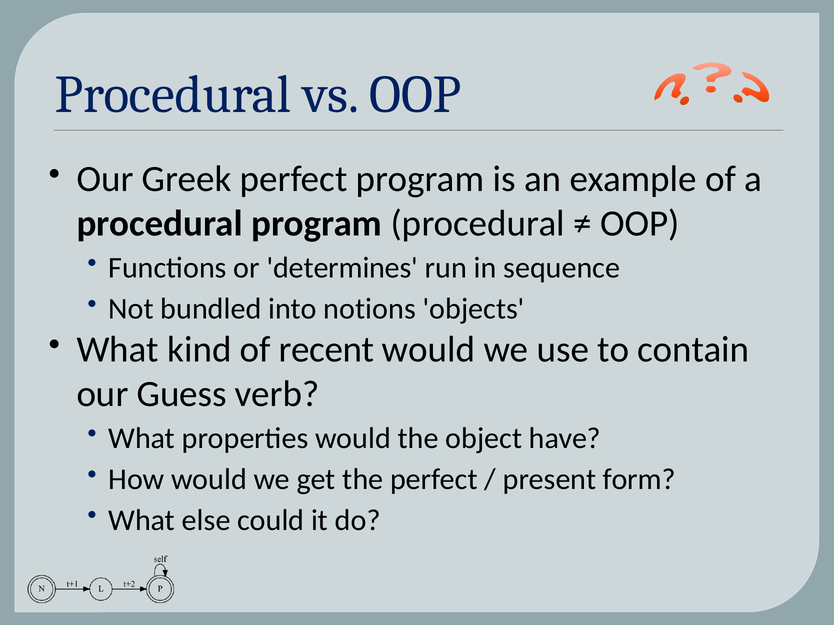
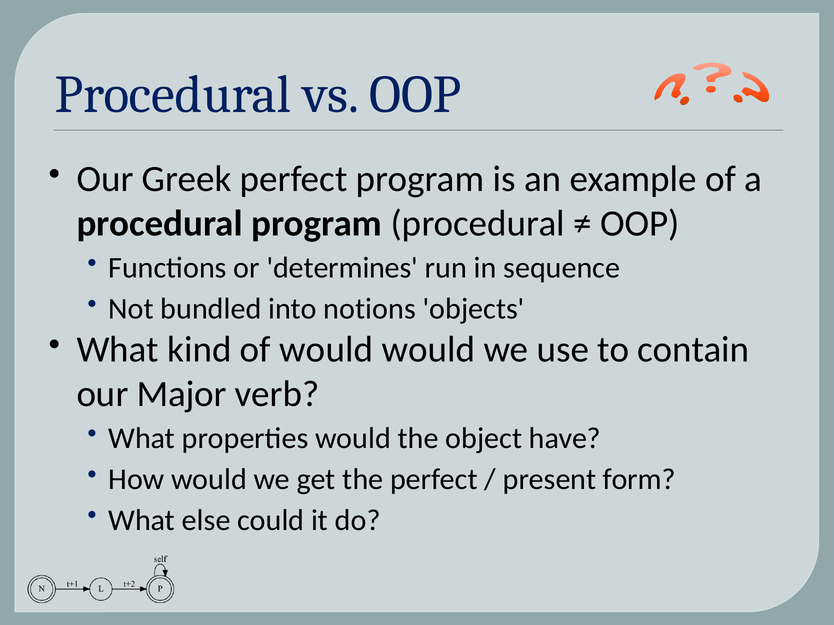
of recent: recent -> would (326, 350)
Guess: Guess -> Major (182, 394)
